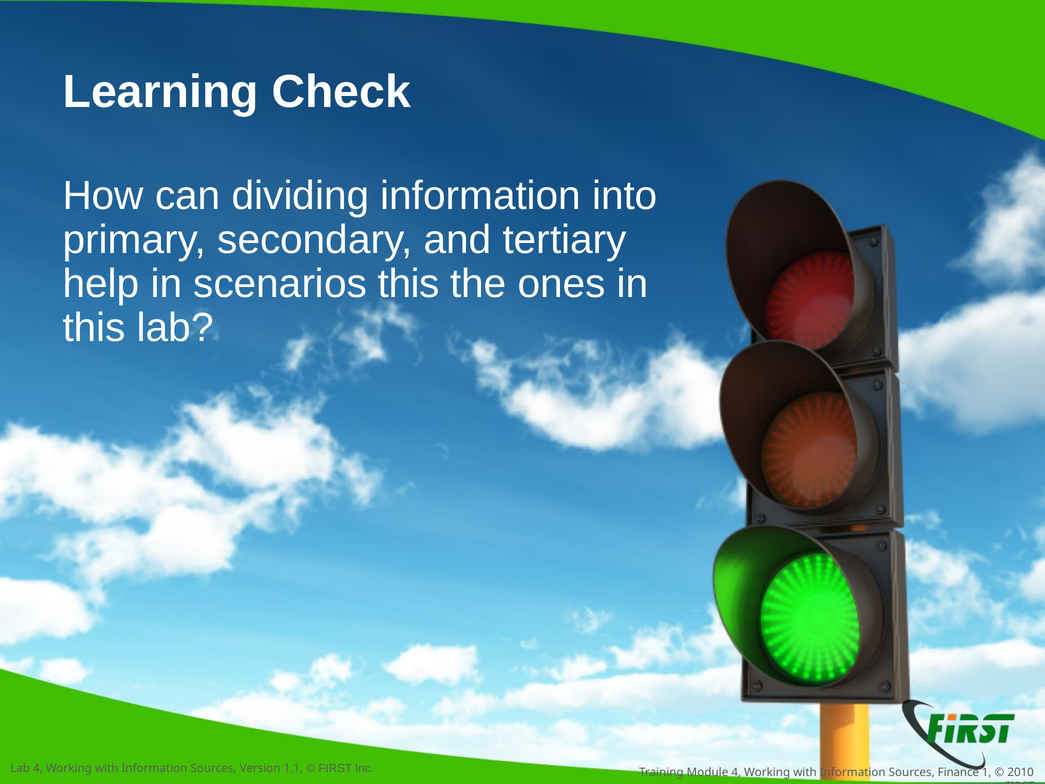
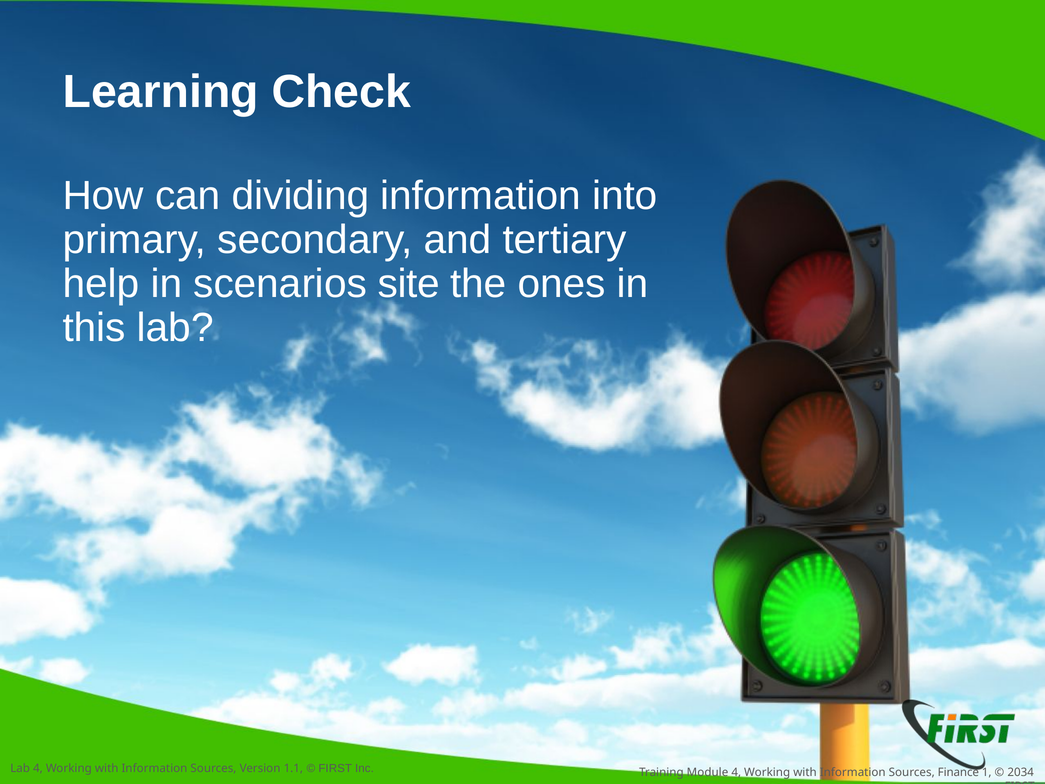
scenarios this: this -> site (409, 284)
2010: 2010 -> 2034 (1021, 772)
